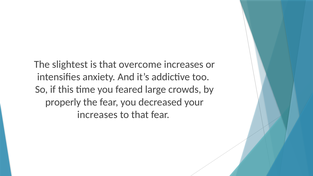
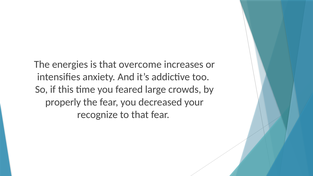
slightest: slightest -> energies (70, 65)
increases: increases -> recognize (97, 115)
